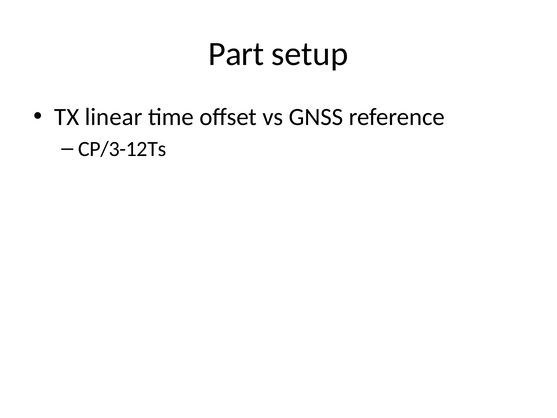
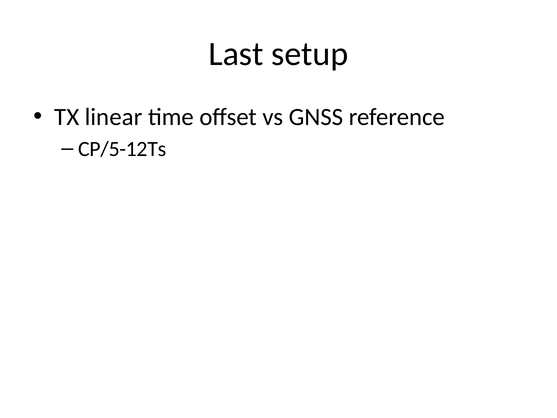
Part: Part -> Last (236, 54)
CP/3-12Ts: CP/3-12Ts -> CP/5-12Ts (122, 149)
